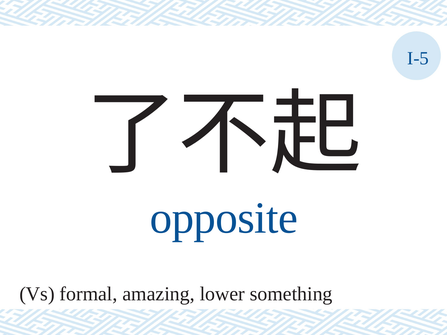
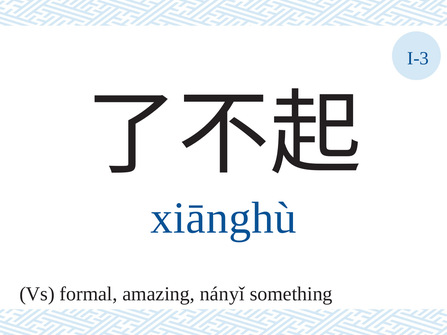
I-5: I-5 -> I-3 (418, 59)
opposite: opposite -> xiānghù (223, 218)
lower: lower -> nányǐ (222, 294)
